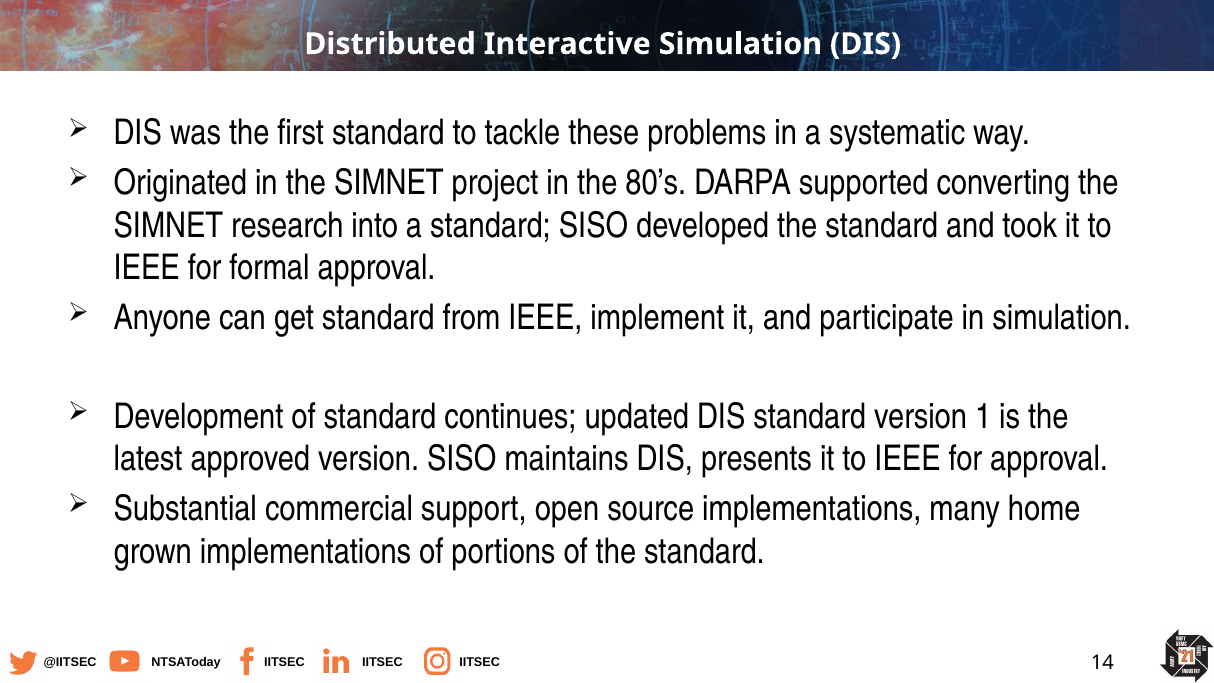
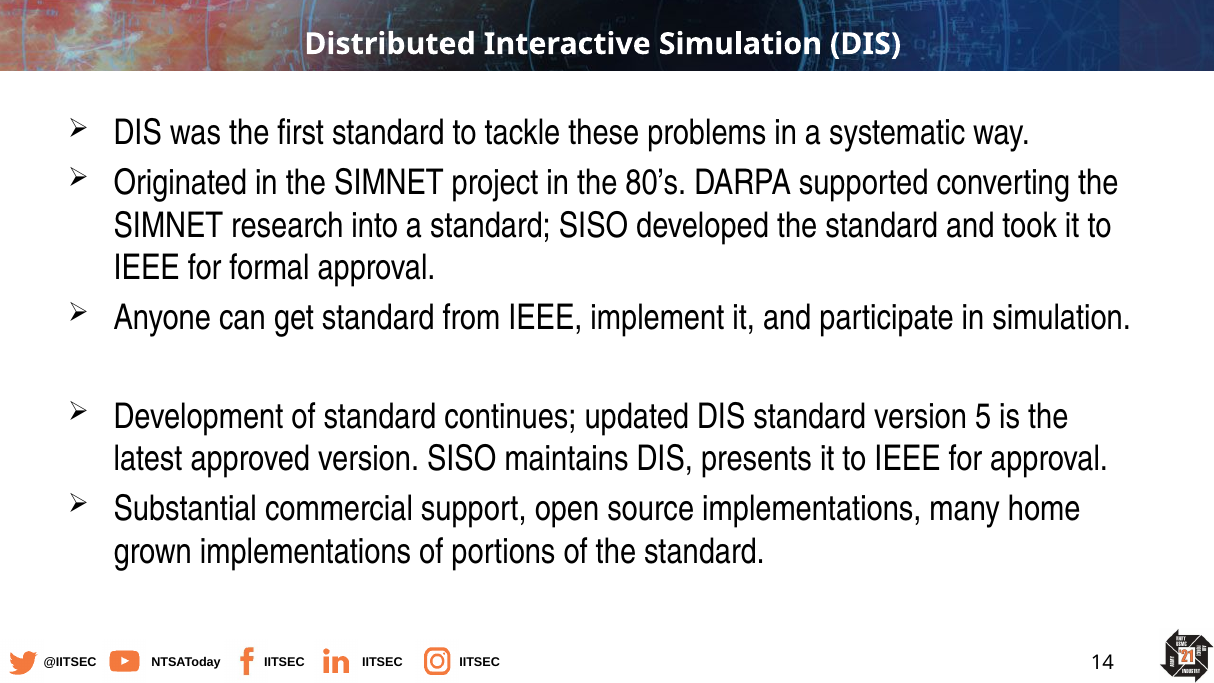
1: 1 -> 5 (983, 417)
